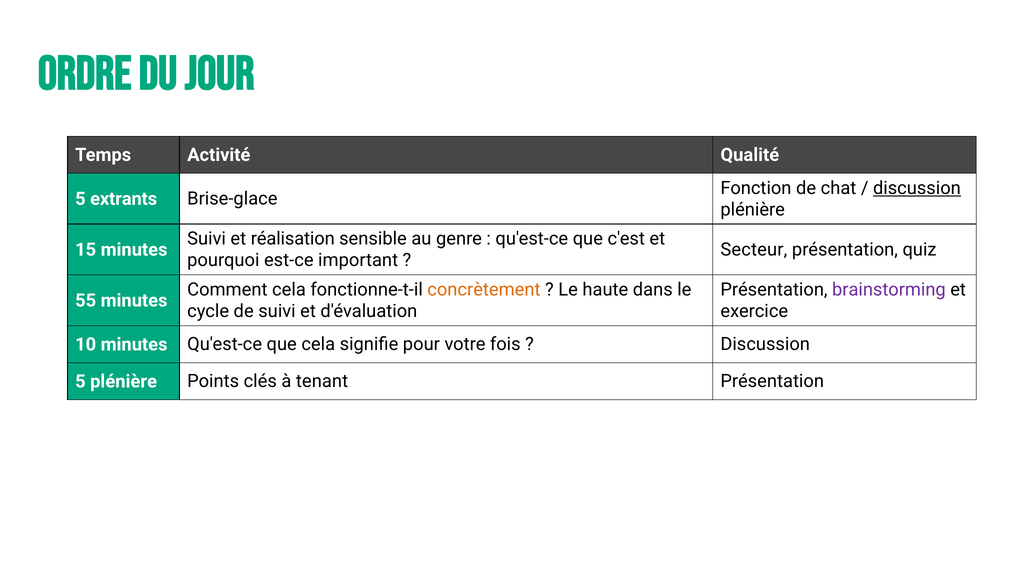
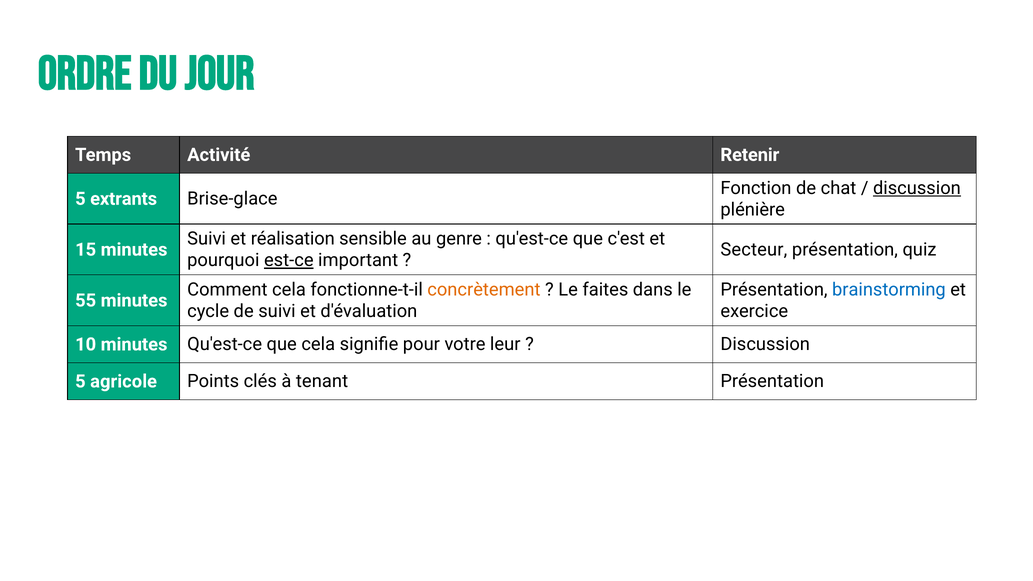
Qualité: Qualité -> Retenir (750, 155)
est-ce underline: none -> present (289, 260)
haute: haute -> faites (605, 290)
brainstorming colour: purple -> blue (889, 290)
fois: fois -> leur (505, 344)
5 plénière: plénière -> agricole (124, 381)
